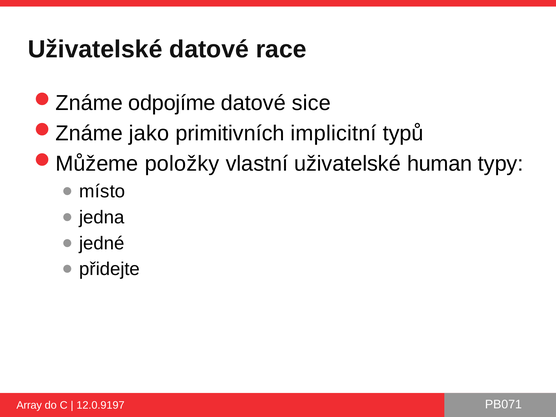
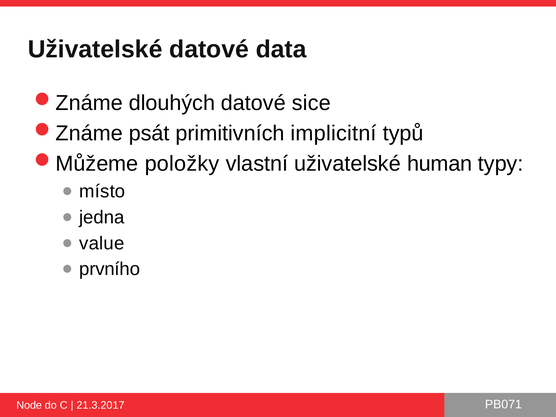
race: race -> data (281, 49)
odpojíme: odpojíme -> dlouhých (172, 103)
jako: jako -> psát (149, 133)
jedné: jedné -> value (102, 243)
přidejte: přidejte -> prvního (110, 269)
Array: Array -> Node (29, 405)
12.0.9197: 12.0.9197 -> 21.3.2017 (100, 405)
